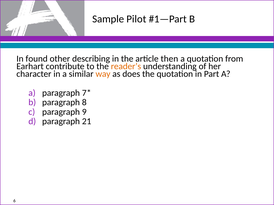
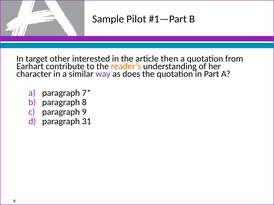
found: found -> target (37, 59)
describing: describing -> interested (91, 59)
way colour: orange -> purple (103, 74)
21: 21 -> 31 (87, 122)
